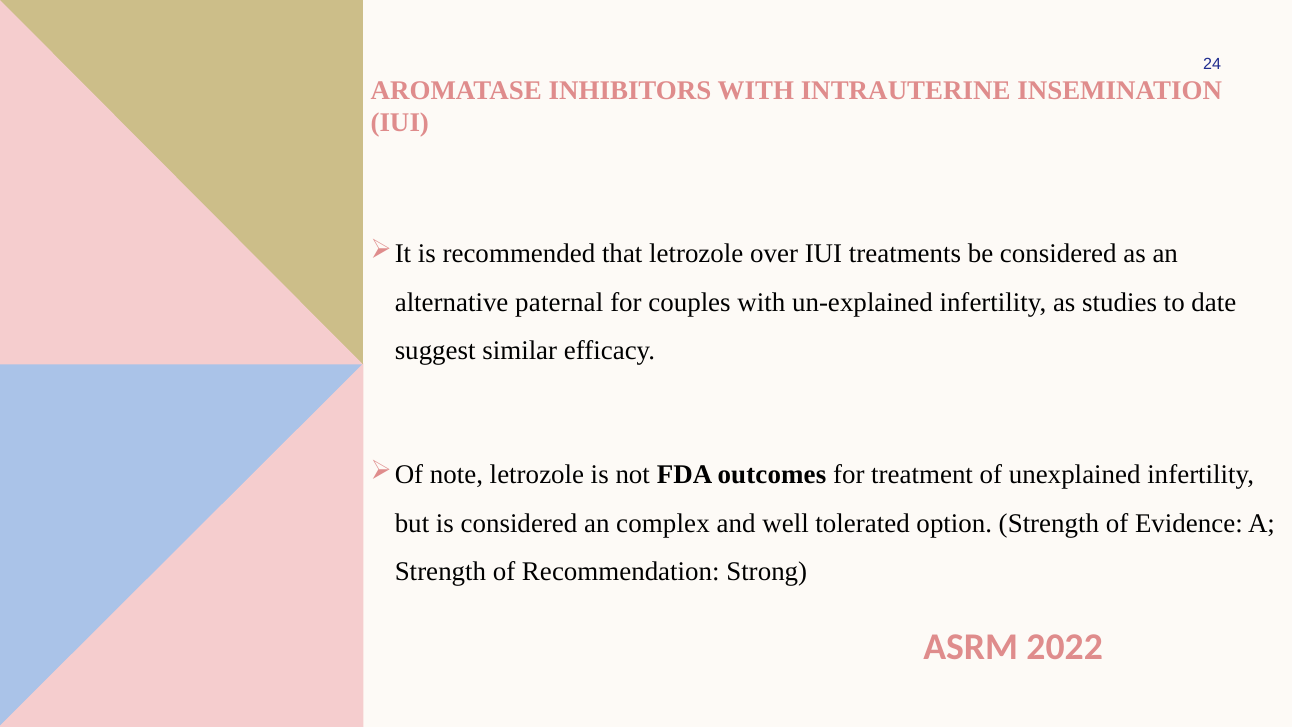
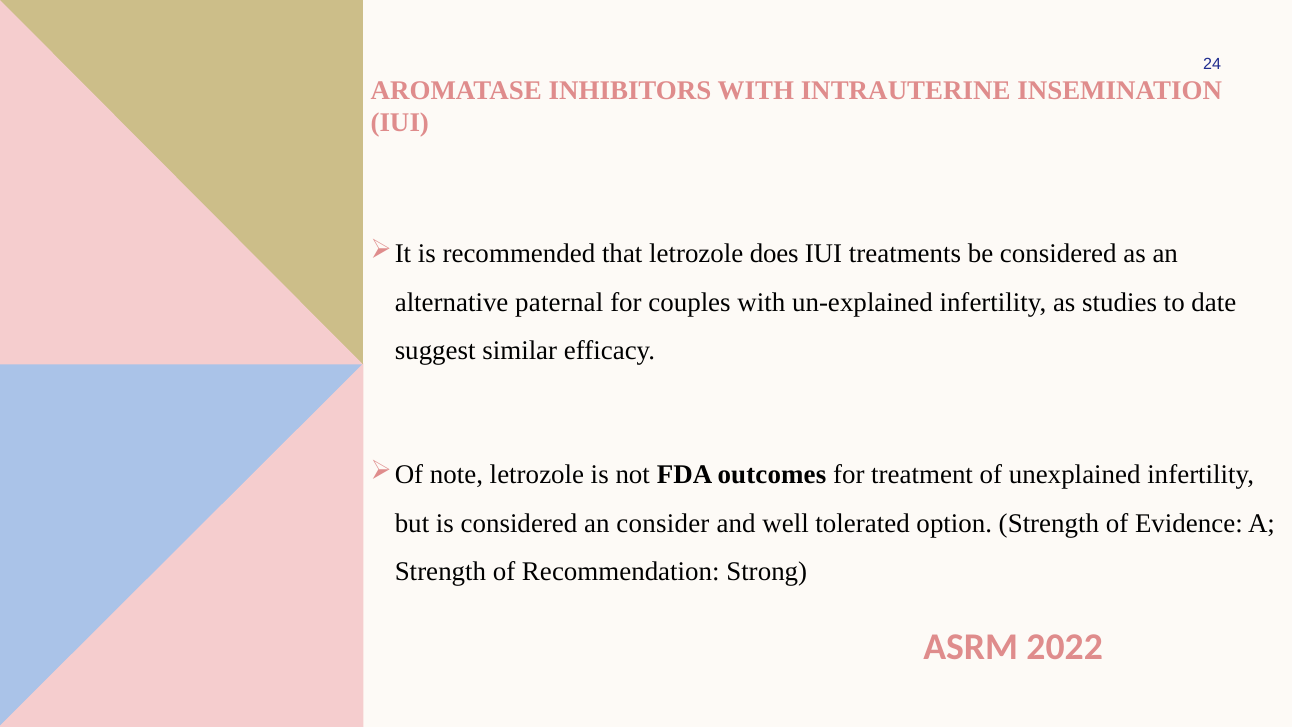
over: over -> does (774, 254)
complex: complex -> consider (663, 523)
